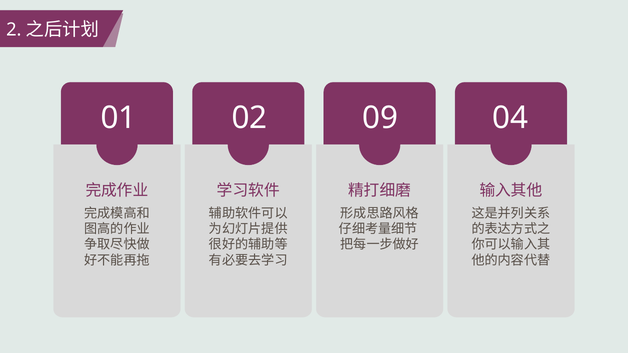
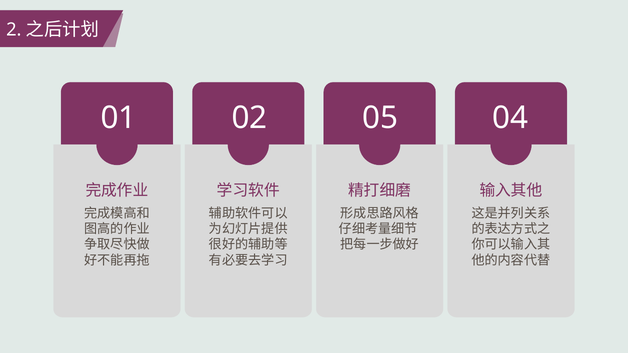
09: 09 -> 05 (380, 118)
